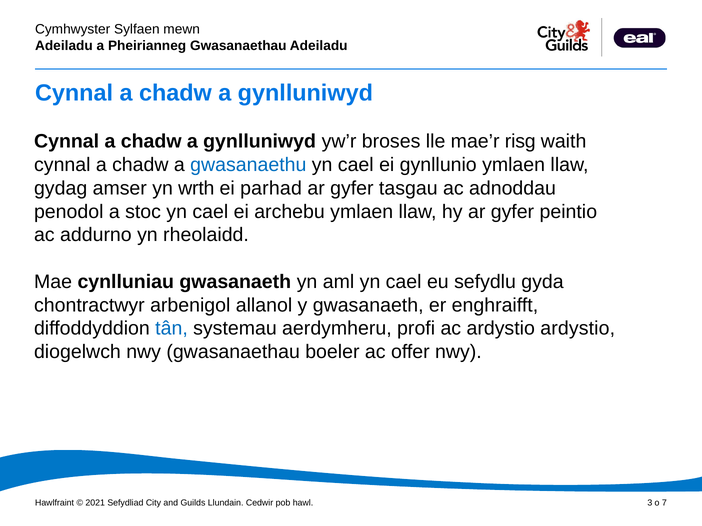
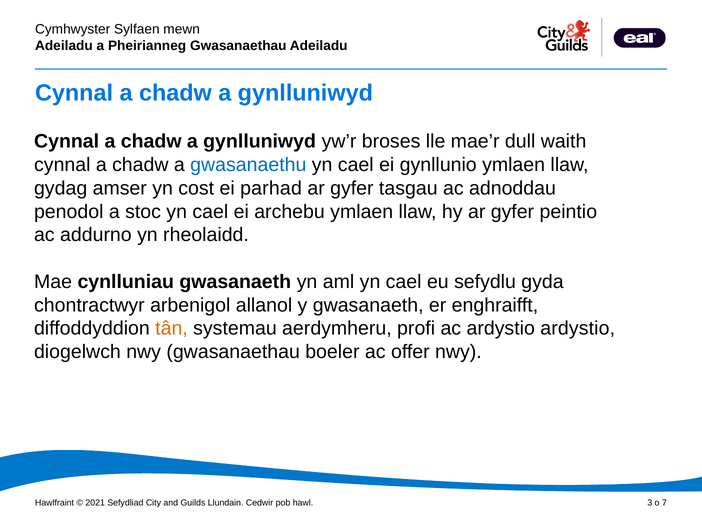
risg: risg -> dull (520, 142)
wrth: wrth -> cost (196, 188)
tân colour: blue -> orange (171, 329)
